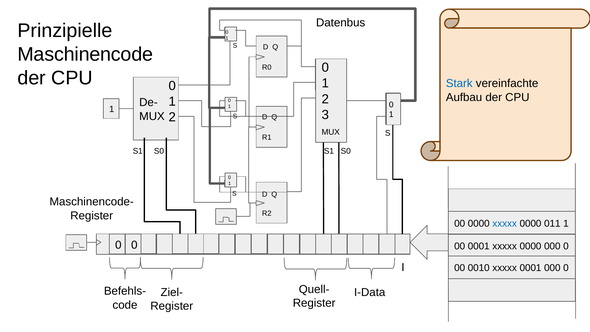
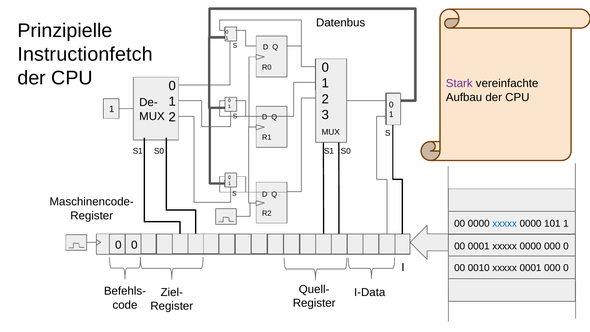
Maschinencode: Maschinencode -> Instructionfetch (85, 54)
Stark colour: blue -> purple (459, 83)
011: 011 -> 101 (552, 223)
